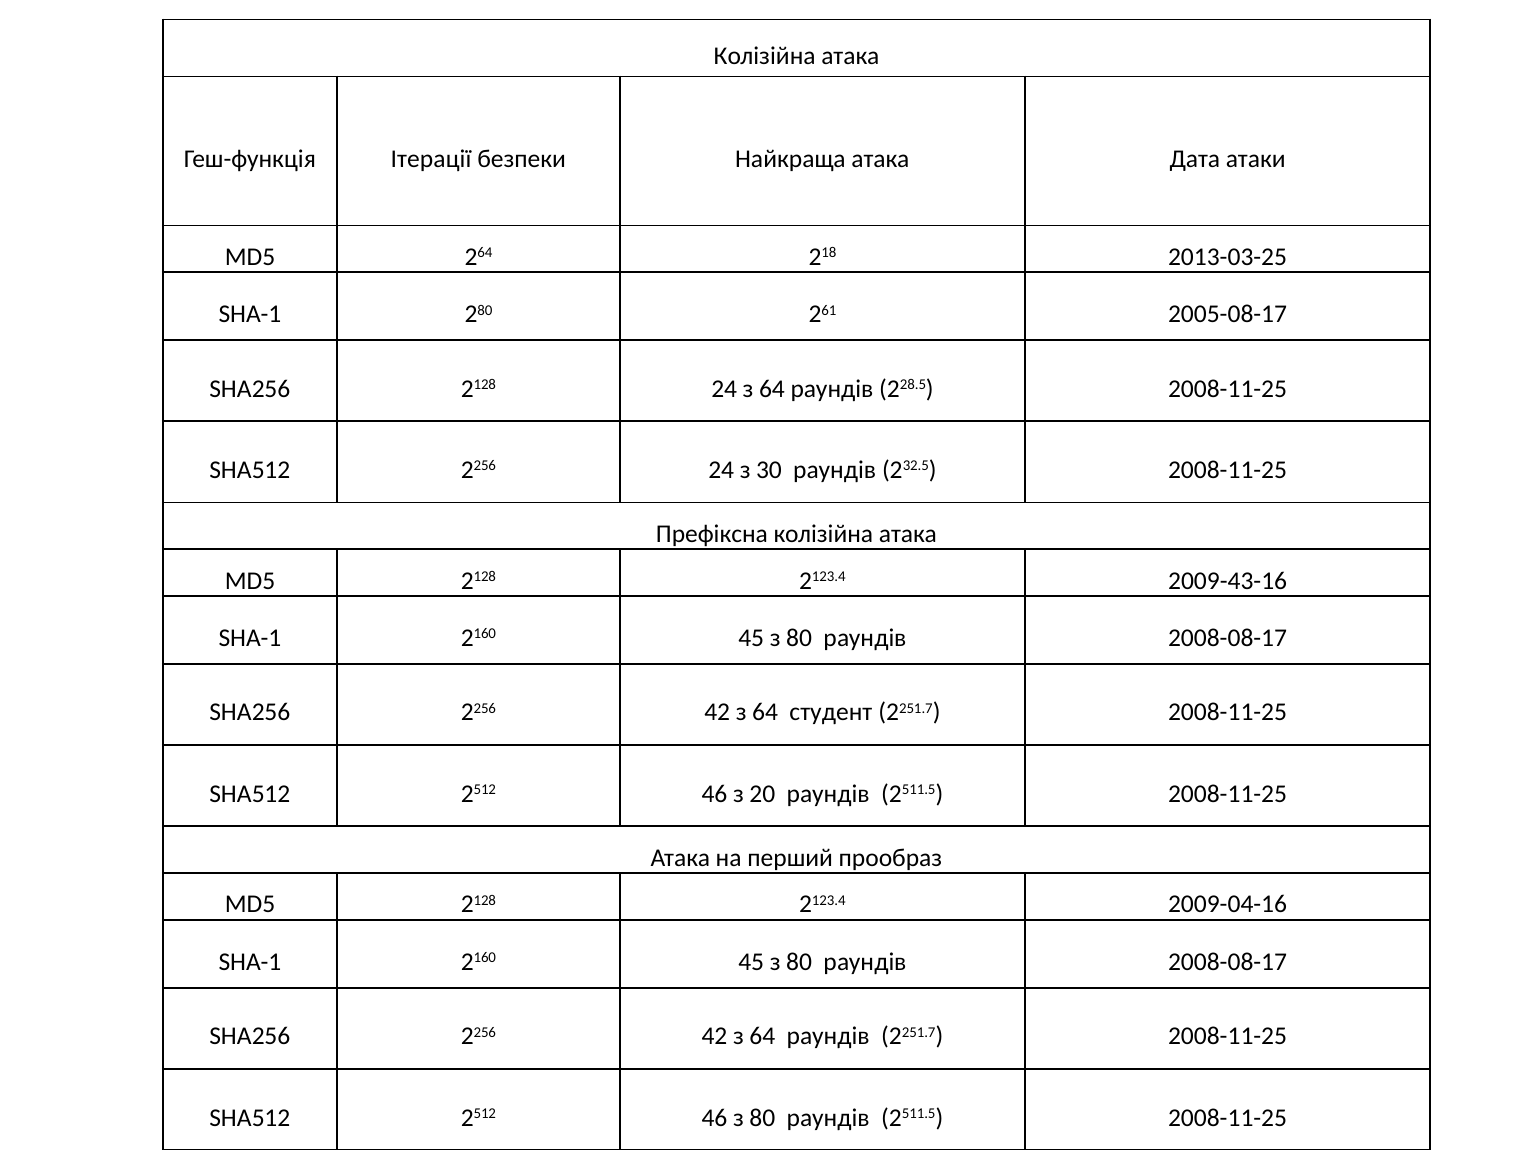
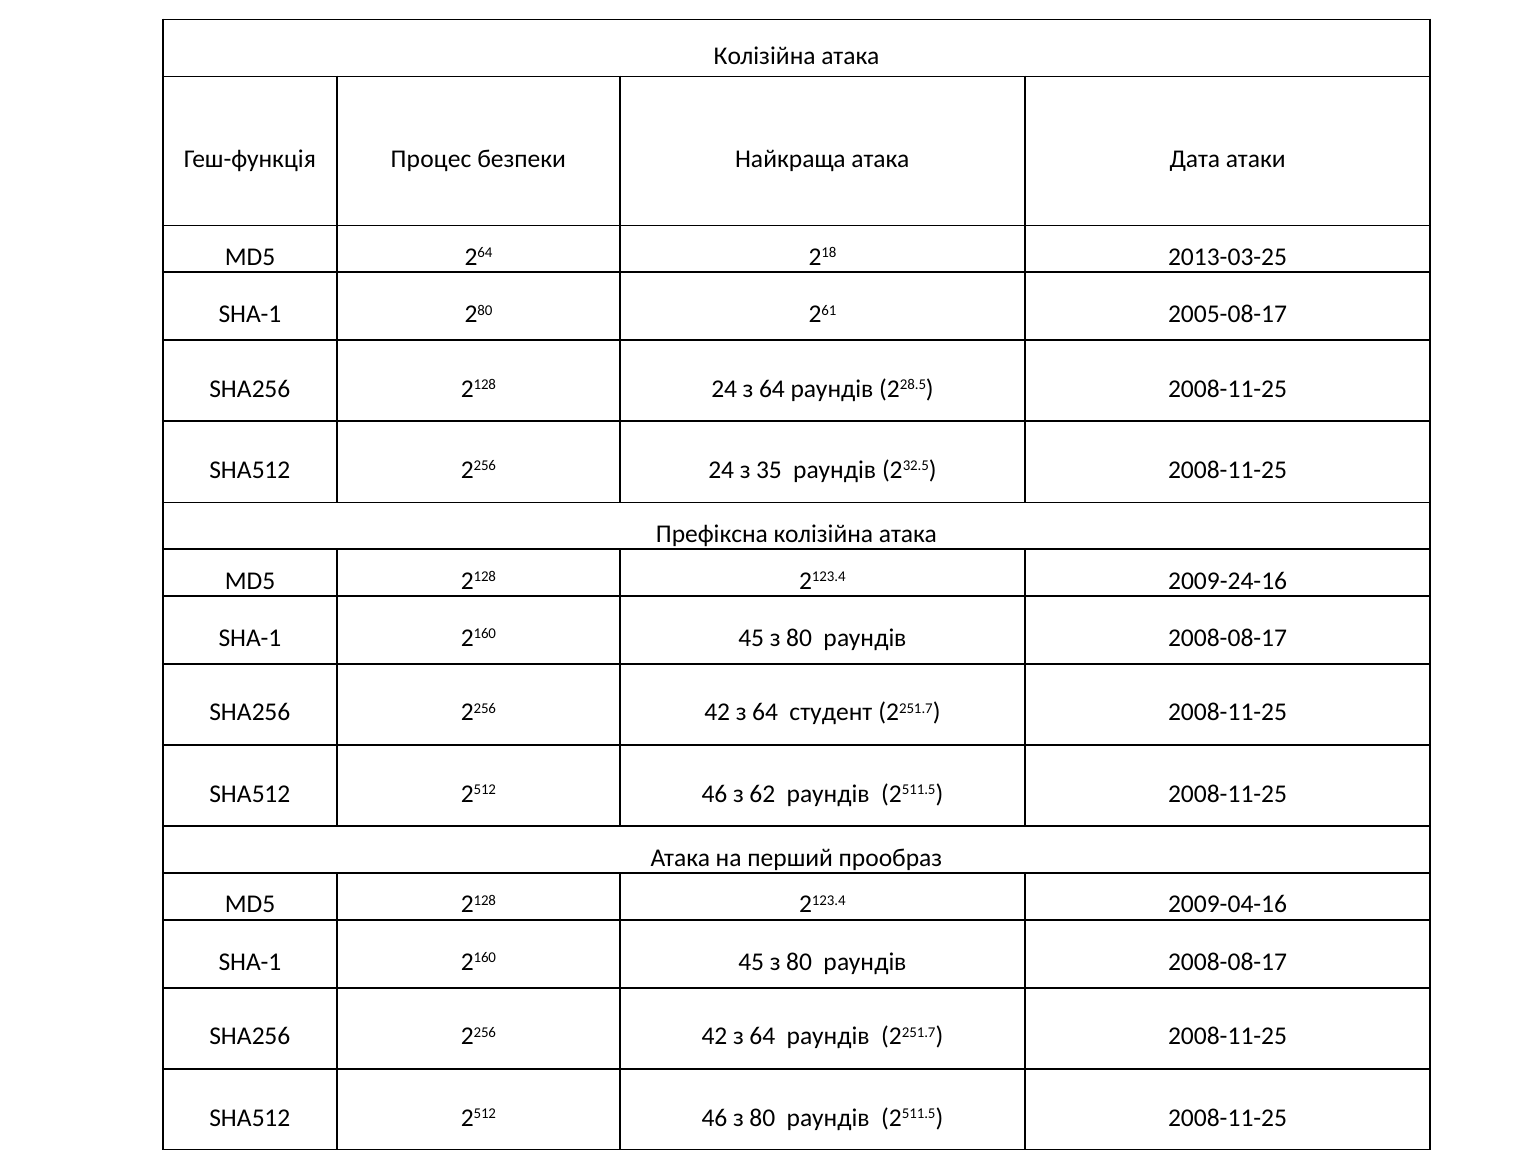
Ітерації: Ітерації -> Процес (431, 159)
30: 30 -> 35 (769, 470)
2009-43-16: 2009-43-16 -> 2009-24-16 (1228, 581)
20: 20 -> 62 (762, 794)
